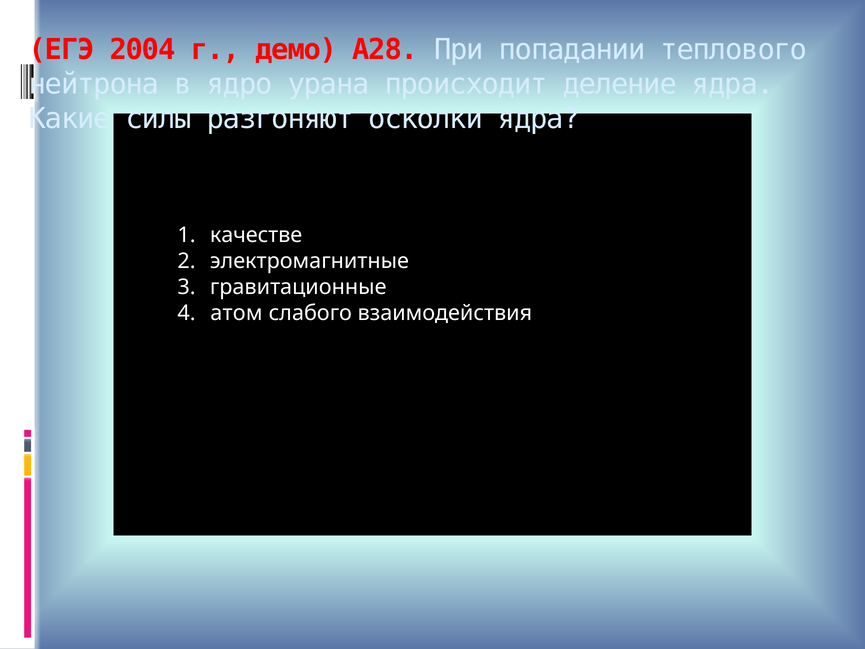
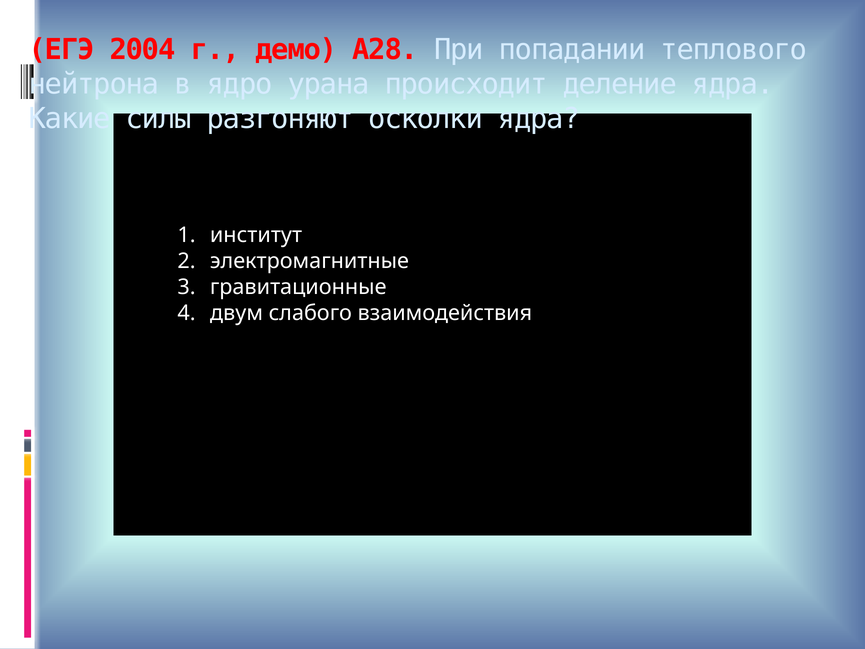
качестве: качестве -> институт (256, 235)
атом: атом -> двум (236, 313)
